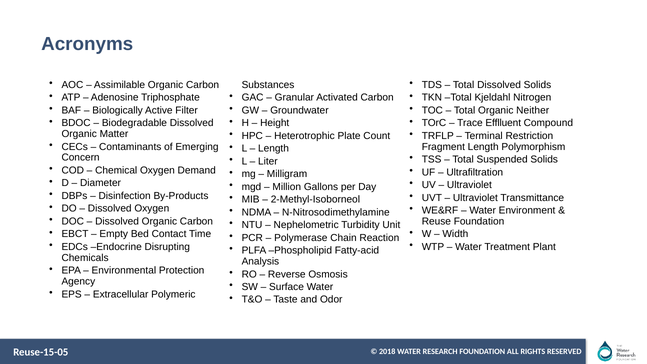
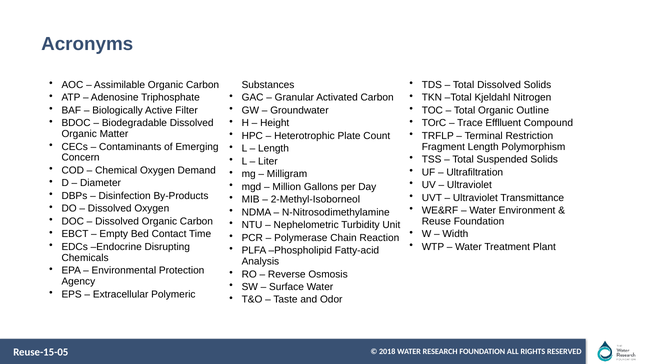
Neither: Neither -> Outline (533, 110)
